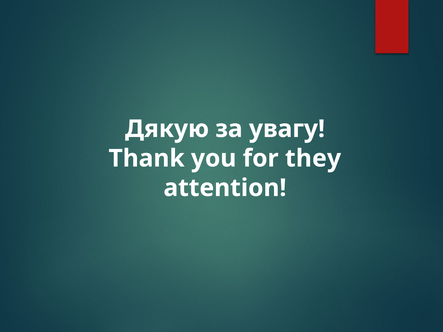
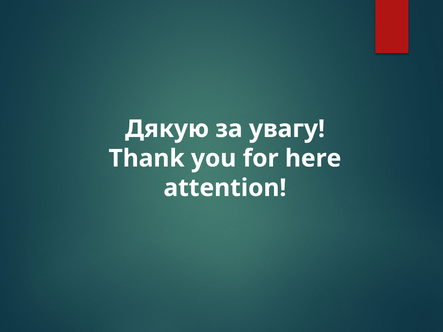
they: they -> here (313, 159)
